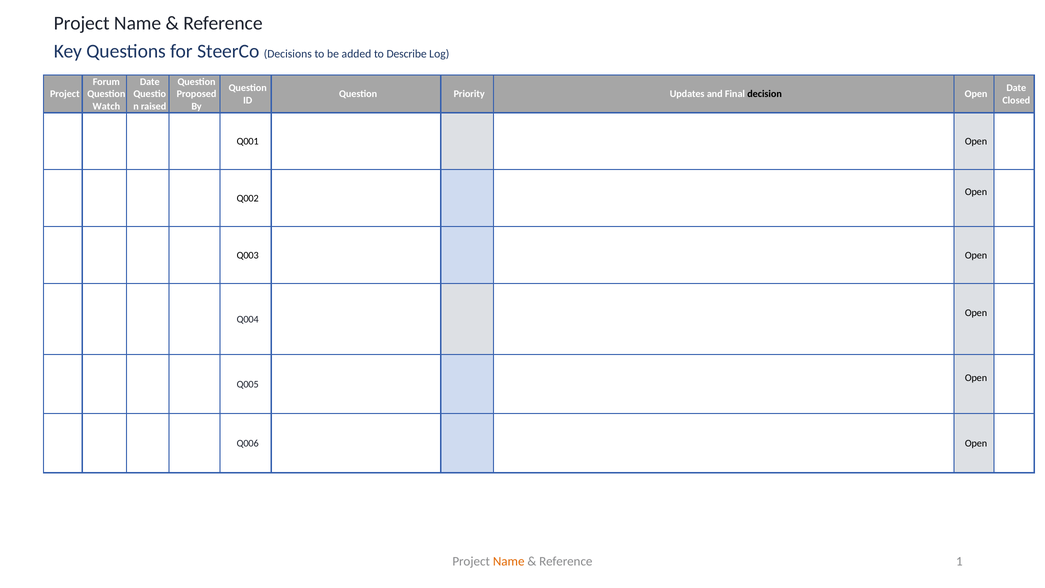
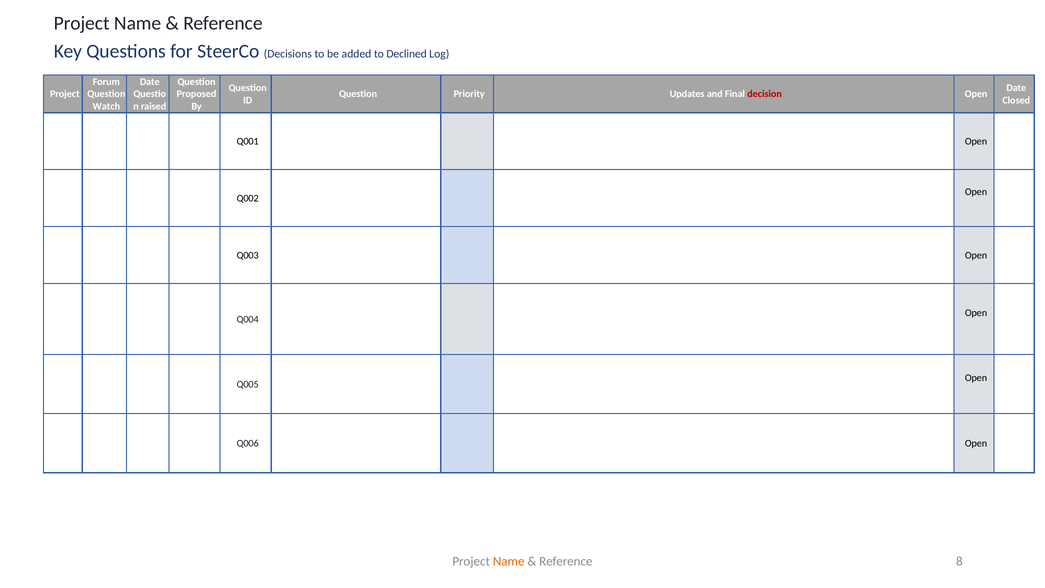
Describe: Describe -> Declined (407, 54)
decision colour: black -> red (765, 94)
1: 1 -> 8 (959, 561)
